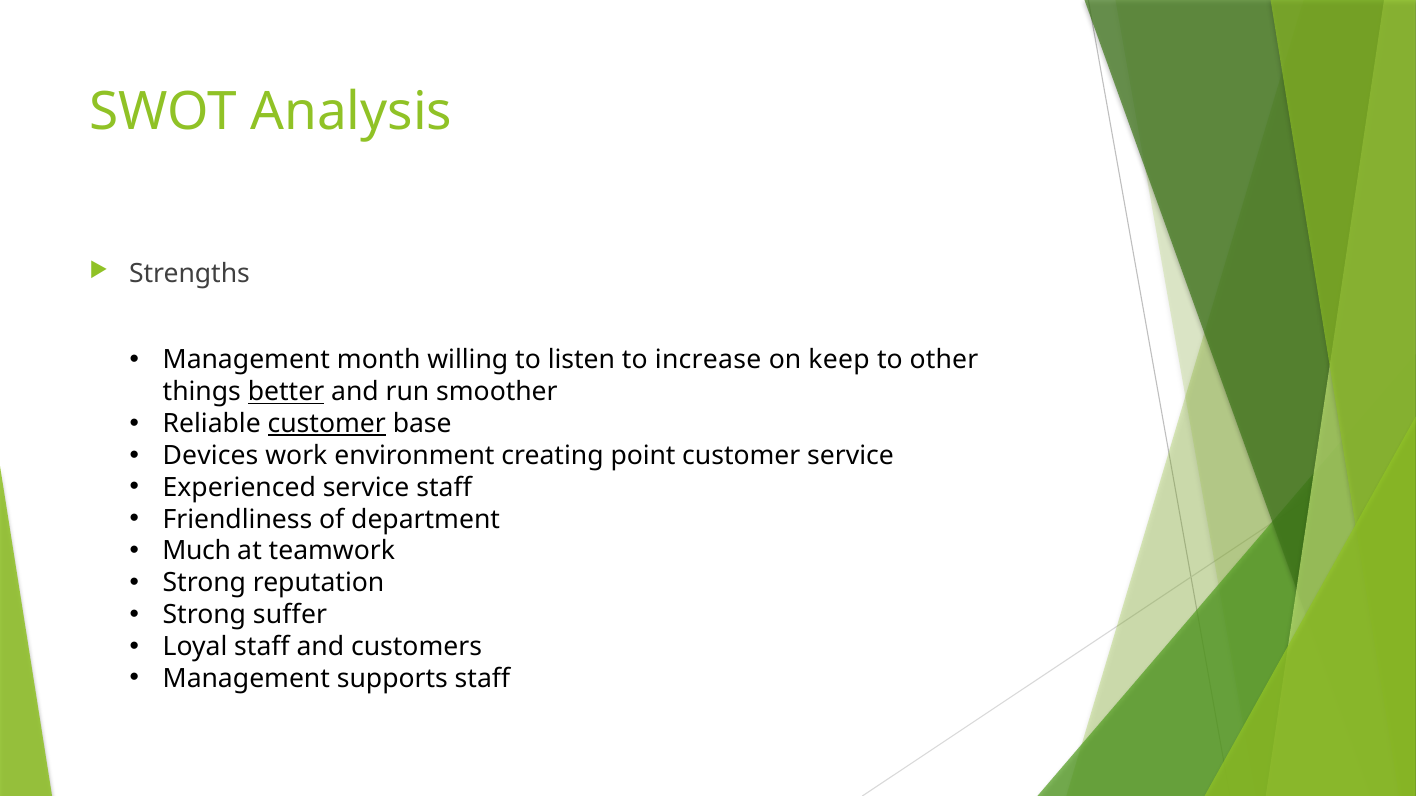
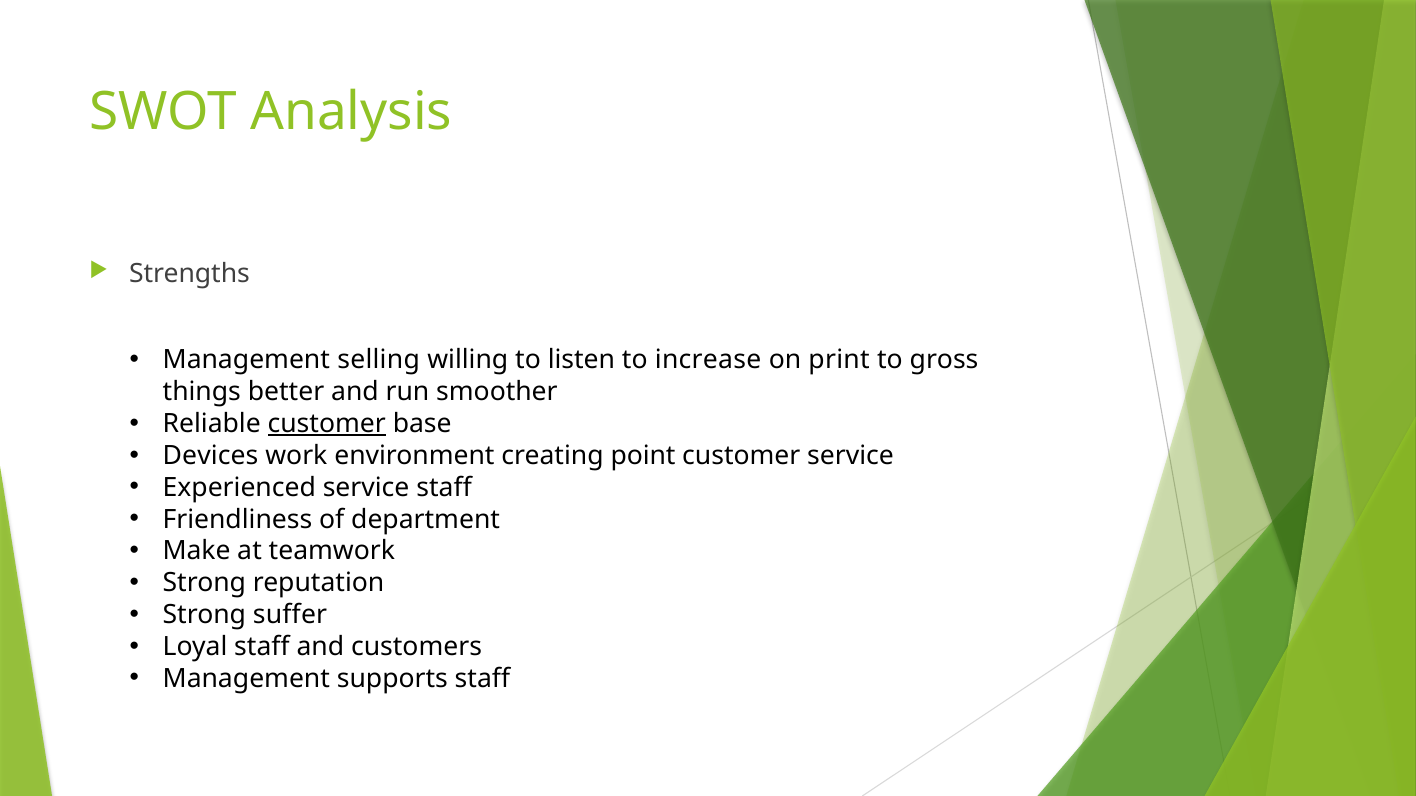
month: month -> selling (379, 360)
keep: keep -> print (839, 360)
other: other -> gross (944, 360)
better underline: present -> none (286, 392)
Much: Much -> Make (197, 552)
